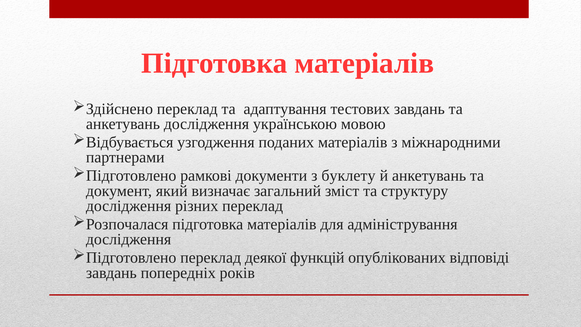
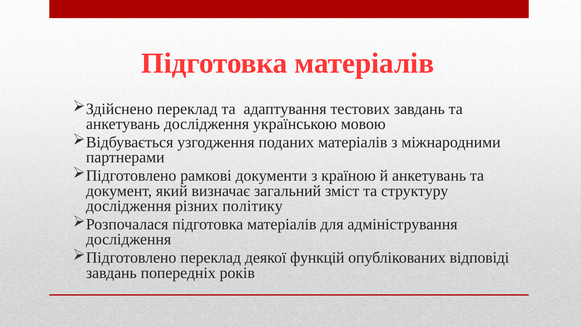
буклету: буклету -> країною (349, 176)
різних переклад: переклад -> політику (253, 206)
